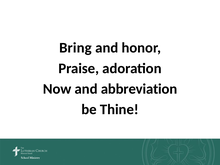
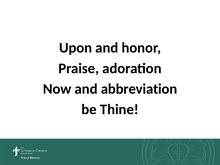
Bring: Bring -> Upon (76, 48)
